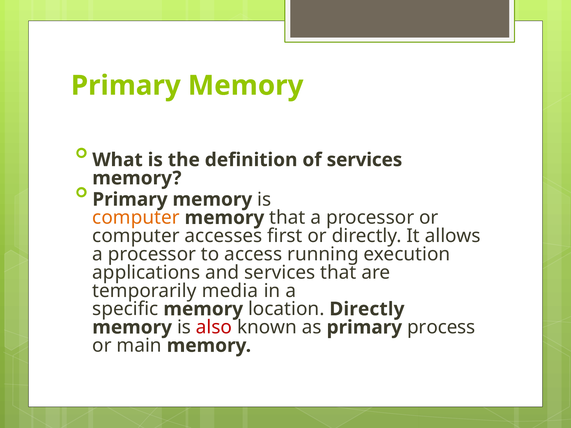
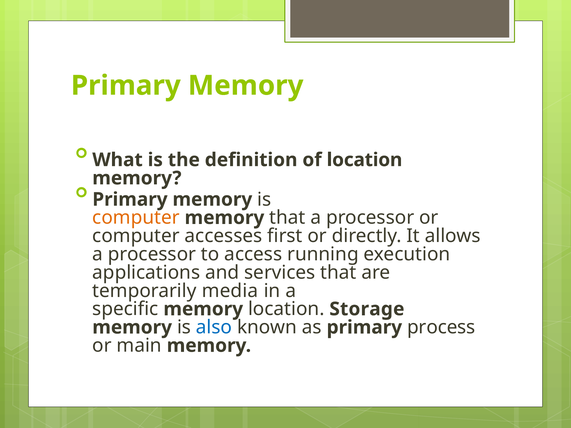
of services: services -> location (364, 160)
location Directly: Directly -> Storage (367, 309)
also colour: red -> blue (214, 327)
